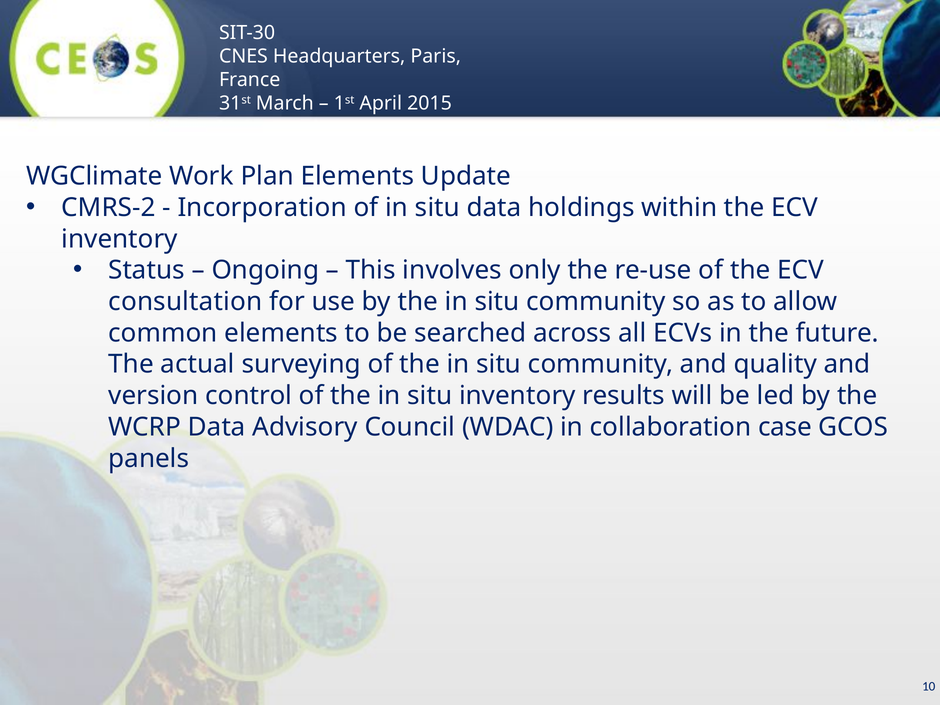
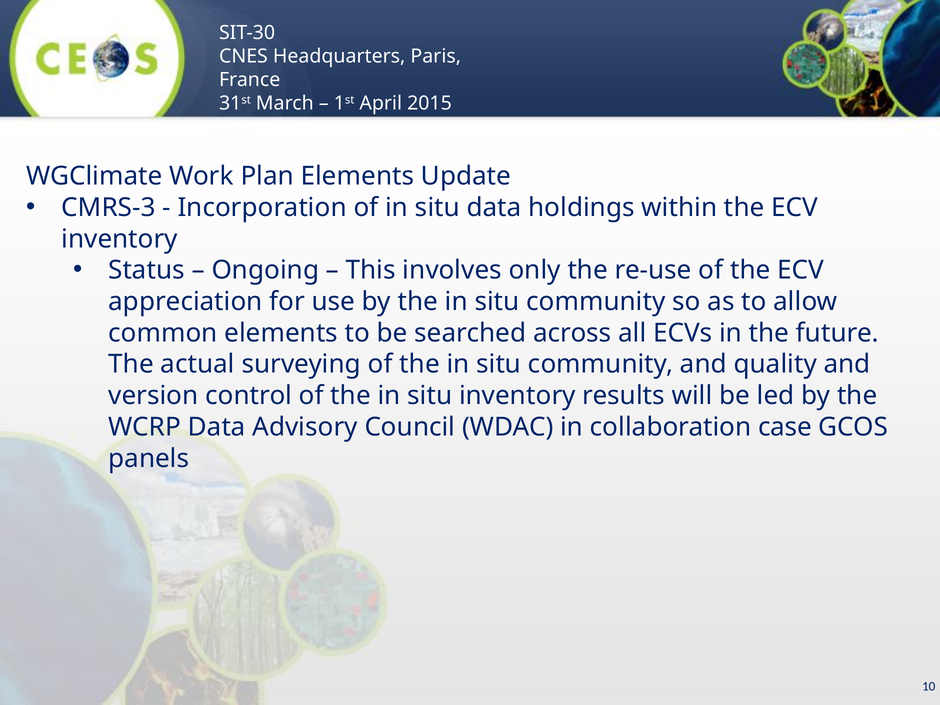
CMRS-2: CMRS-2 -> CMRS-3 (108, 208)
consultation: consultation -> appreciation (185, 302)
